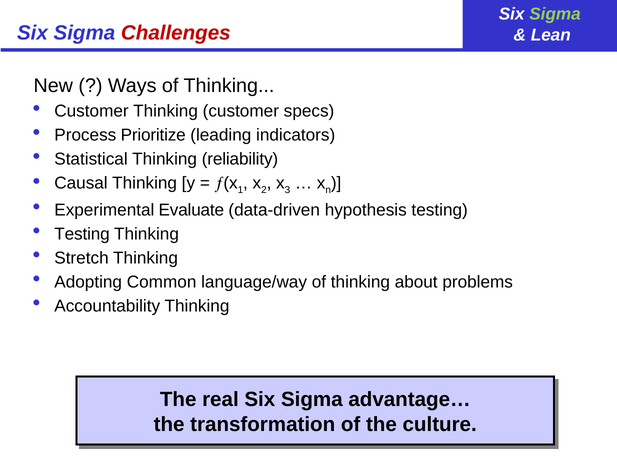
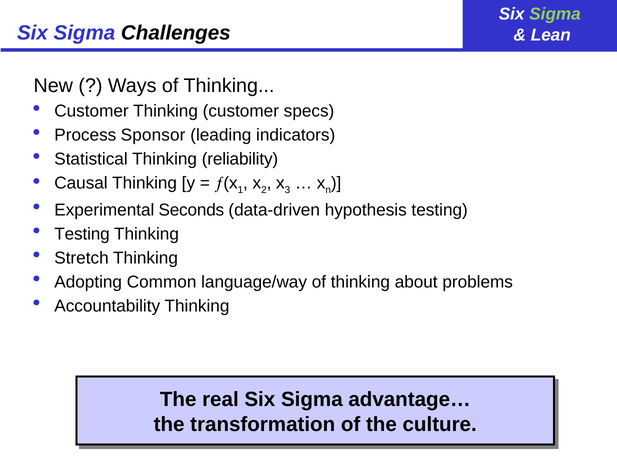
Challenges colour: red -> black (176, 33)
Prioritize: Prioritize -> Sponsor (153, 135)
Evaluate: Evaluate -> Seconds (191, 210)
